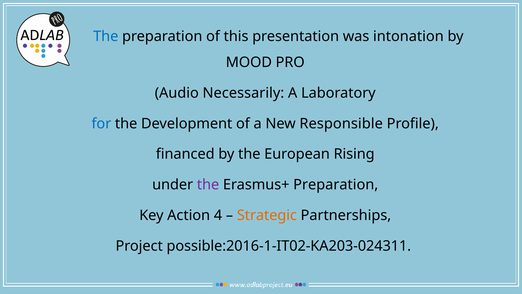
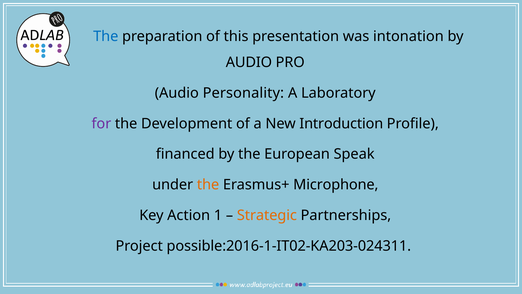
MOOD: MOOD -> AUDIO (249, 62)
Necessarily: Necessarily -> Personality (243, 93)
for colour: blue -> purple (101, 123)
Responsible: Responsible -> Introduction (341, 123)
Rising: Rising -> Speak (354, 154)
the colour: purple -> orange (208, 185)
Erasmus+ Preparation: Preparation -> Microphone (336, 185)
4: 4 -> 1 (218, 215)
